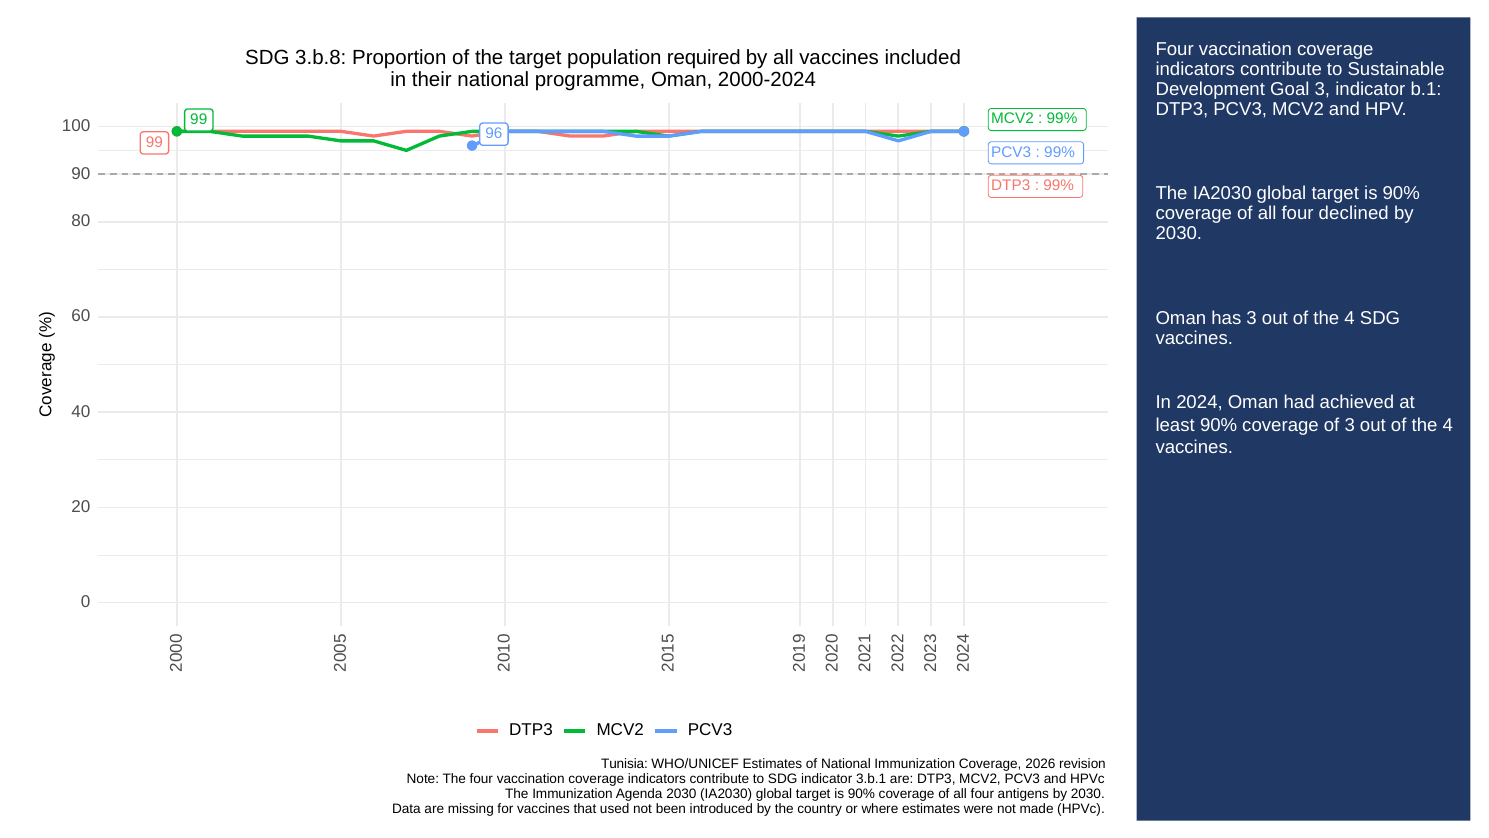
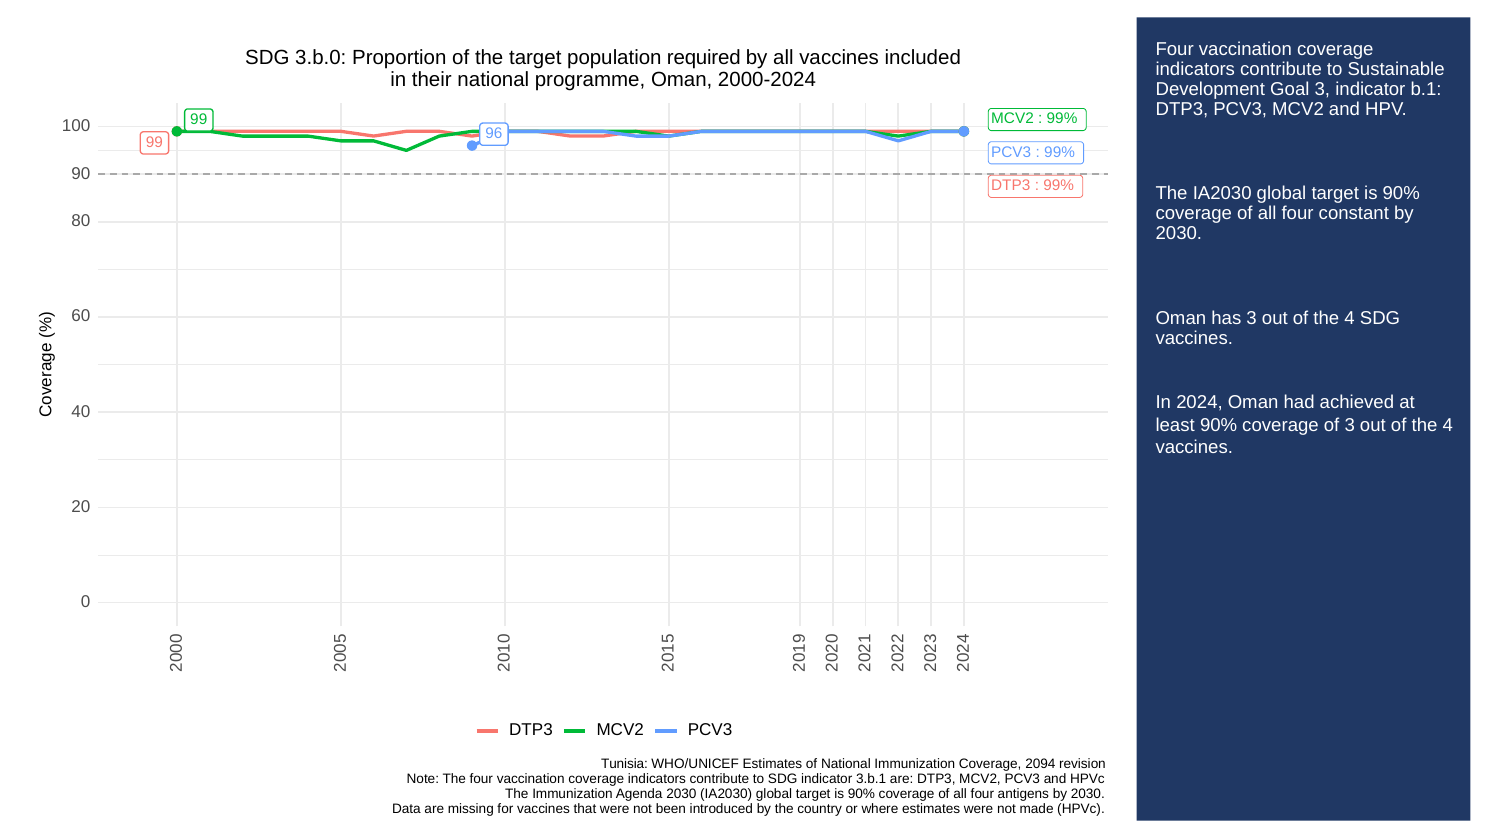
3.b.8: 3.b.8 -> 3.b.0 (321, 58)
declined: declined -> constant (1354, 213)
2026: 2026 -> 2094 (1040, 764)
that used: used -> were (615, 808)
